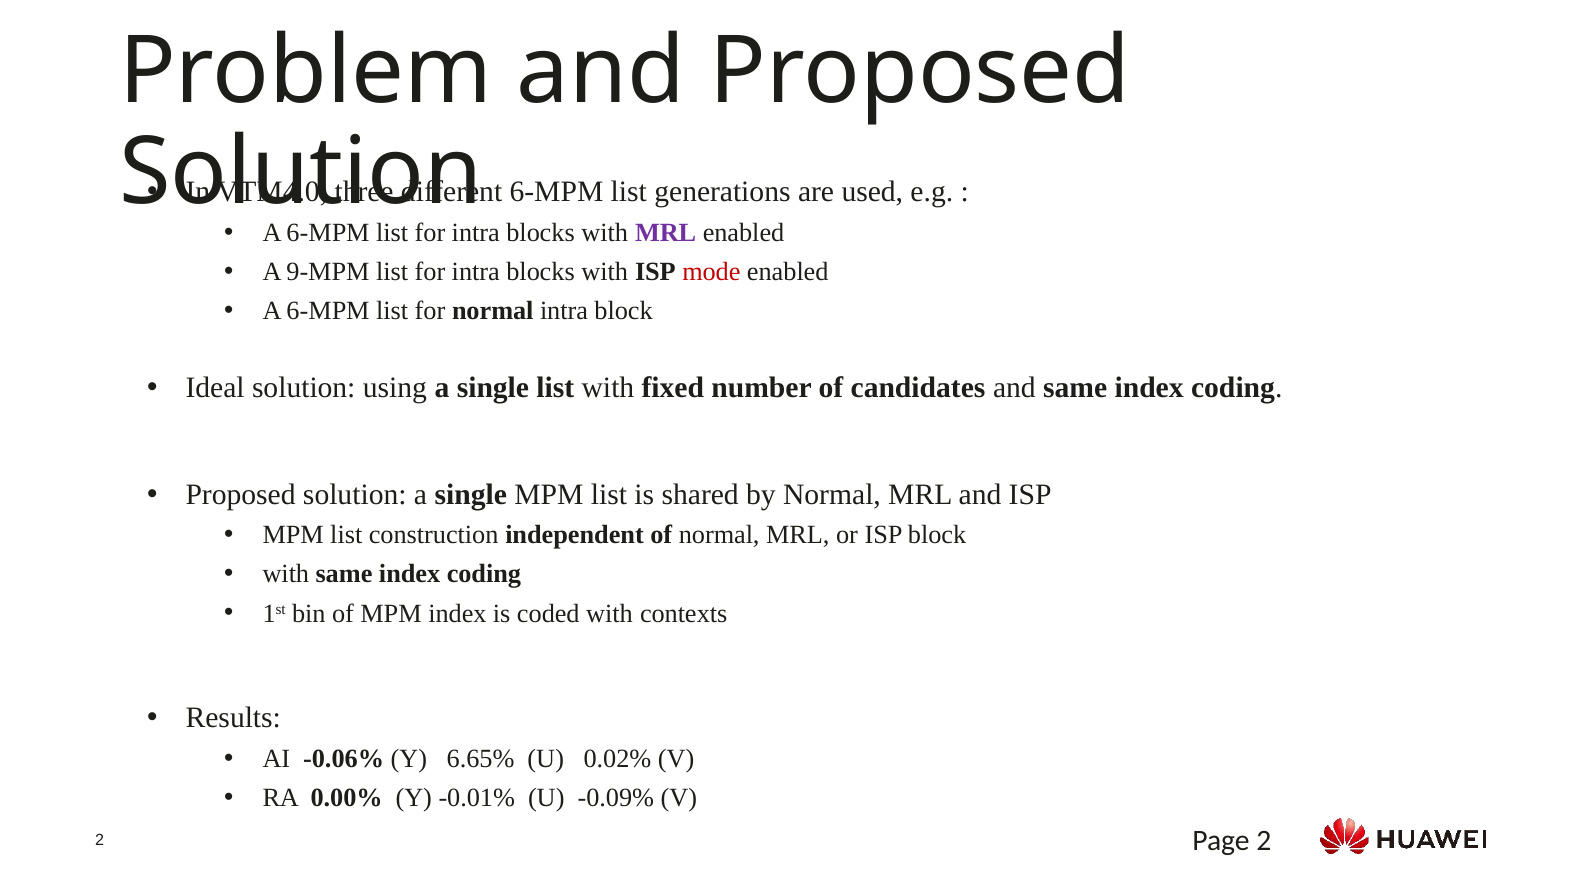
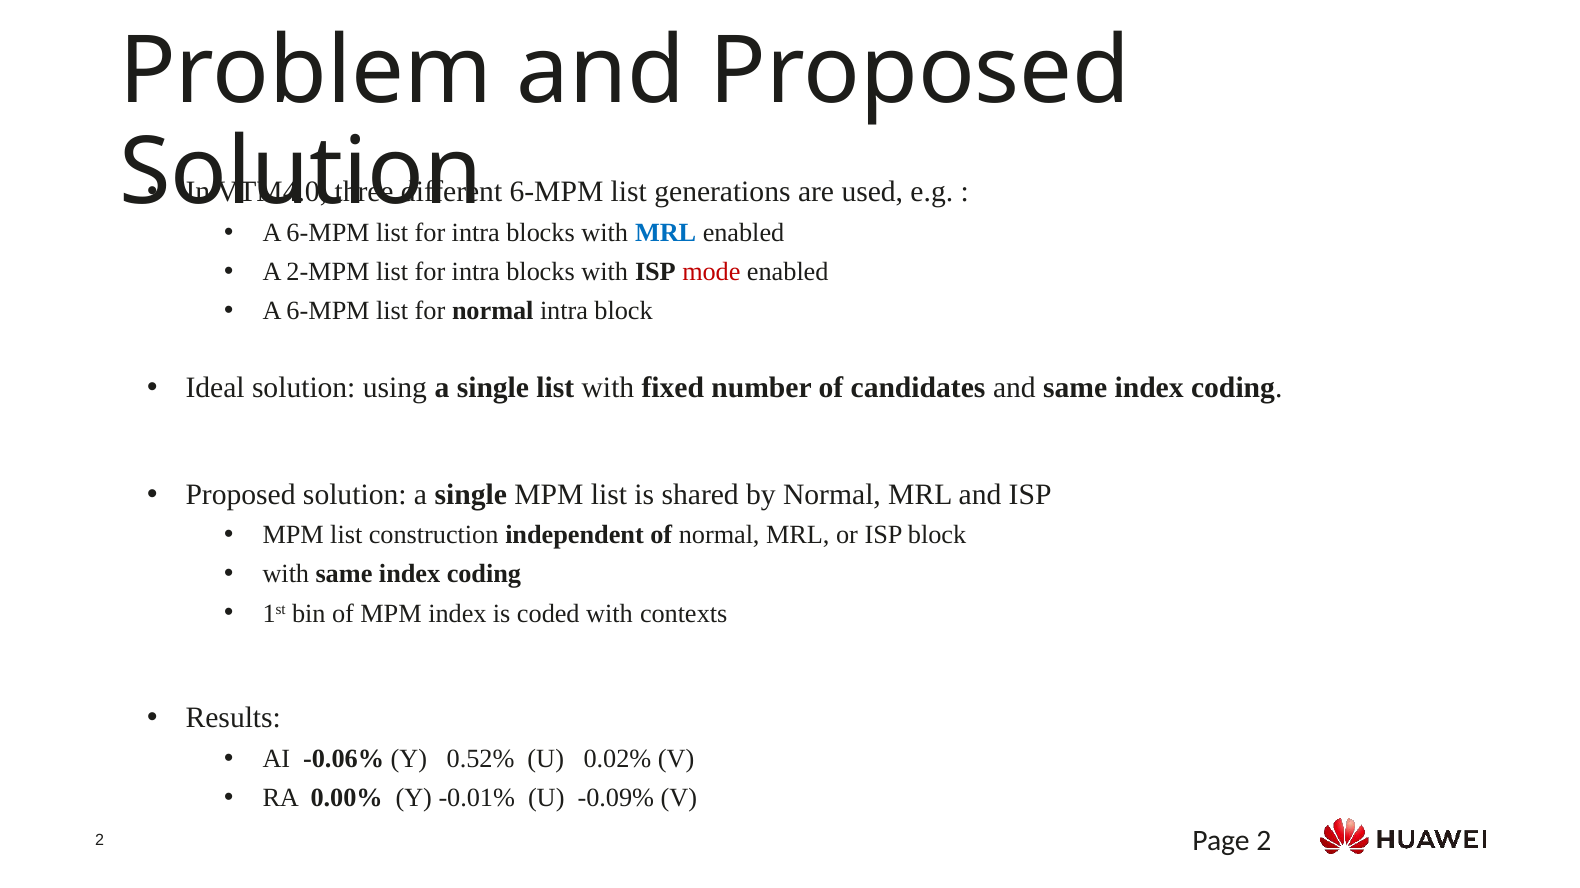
MRL colour: purple -> blue (666, 233)
9-MPM: 9-MPM -> 2-MPM (328, 272)
6.65%: 6.65% -> 0.52% (481, 759)
